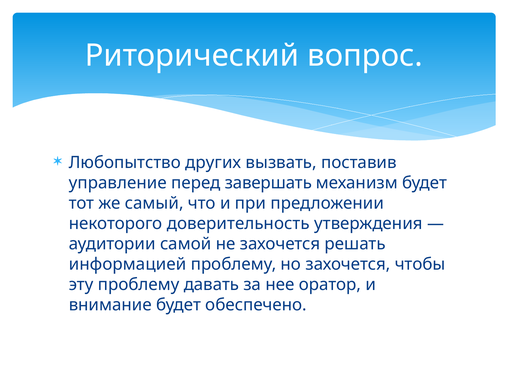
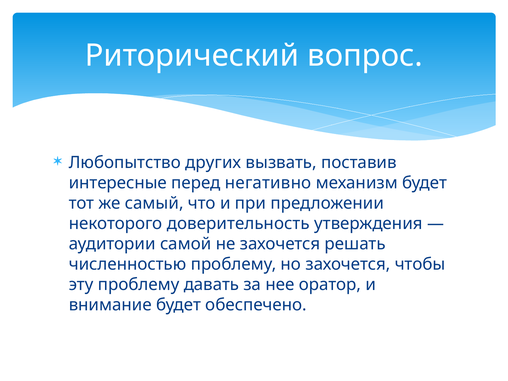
управление: управление -> интересные (118, 183)
завершать: завершать -> негативно (268, 183)
информацией: информацией -> численностью (128, 264)
